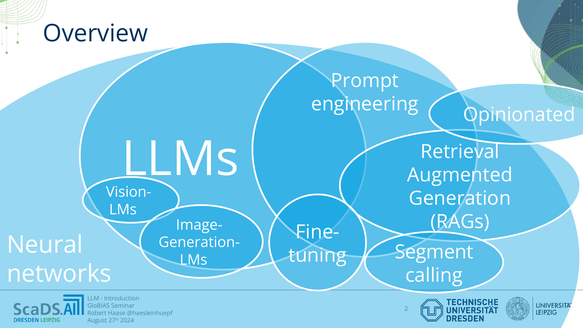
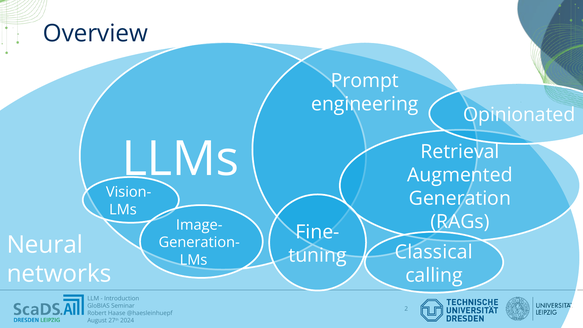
Segment: Segment -> Classical (434, 252)
